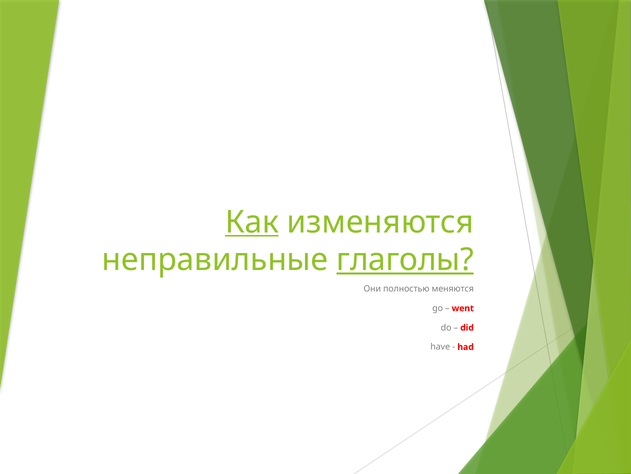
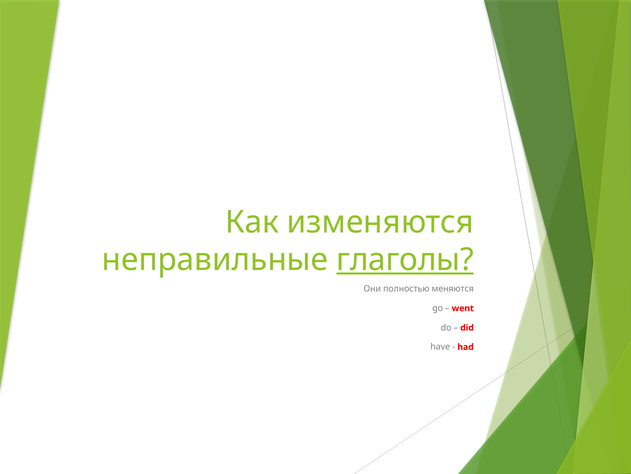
Как underline: present -> none (252, 222)
